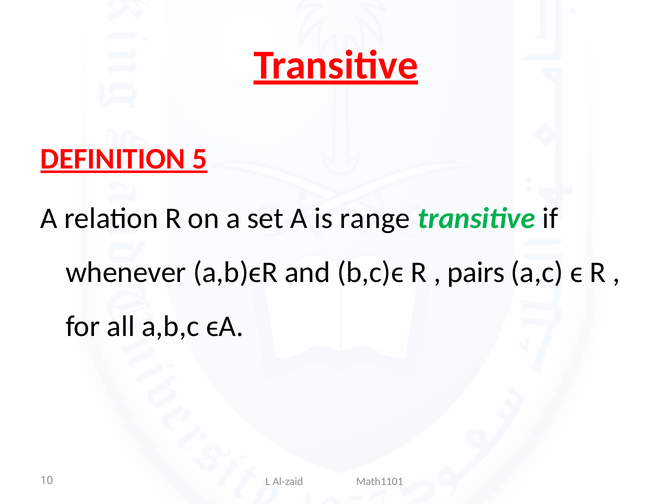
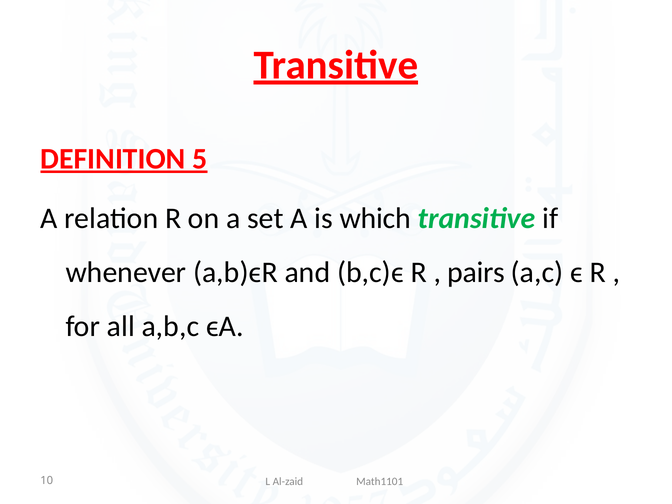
range: range -> which (375, 219)
